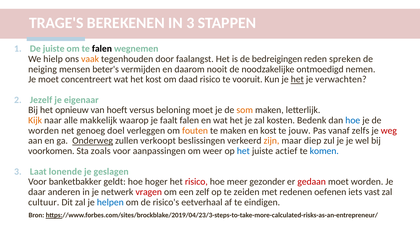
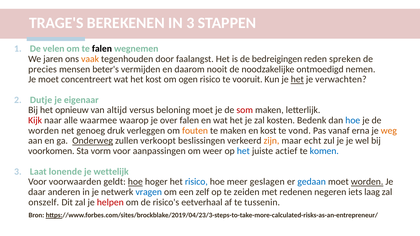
De juiste: juiste -> velen (54, 49)
hielp: hielp -> jaren (53, 59)
neiging: neiging -> precies (43, 69)
daad: daad -> ogen (188, 80)
Jezelf: Jezelf -> Dutje (41, 100)
hoeft: hoeft -> altijd (117, 110)
som colour: orange -> red (245, 110)
Kijk colour: orange -> red (35, 120)
makkelijk: makkelijk -> waarmee (99, 120)
faalt: faalt -> over (169, 120)
doel: doel -> druk (116, 131)
jouw: jouw -> vond (300, 131)
zelfs: zelfs -> erna (361, 131)
weg colour: red -> orange (389, 131)
diep: diep -> echt (313, 141)
zoals: zoals -> vorm (101, 151)
geslagen: geslagen -> wettelijk (111, 172)
banketbakker: banketbakker -> voorwaarden (75, 182)
hoe underline: none -> present (135, 182)
risico colour: red -> blue (196, 182)
gezonder: gezonder -> geslagen (267, 182)
gedaan colour: red -> blue (312, 182)
worden underline: none -> present (367, 182)
vragen colour: red -> blue (149, 192)
oefenen: oefenen -> negeren (330, 192)
vast: vast -> laag (372, 192)
cultuur: cultuur -> onszelf (44, 202)
helpen colour: blue -> red (110, 202)
eindigen: eindigen -> tussenin (262, 202)
